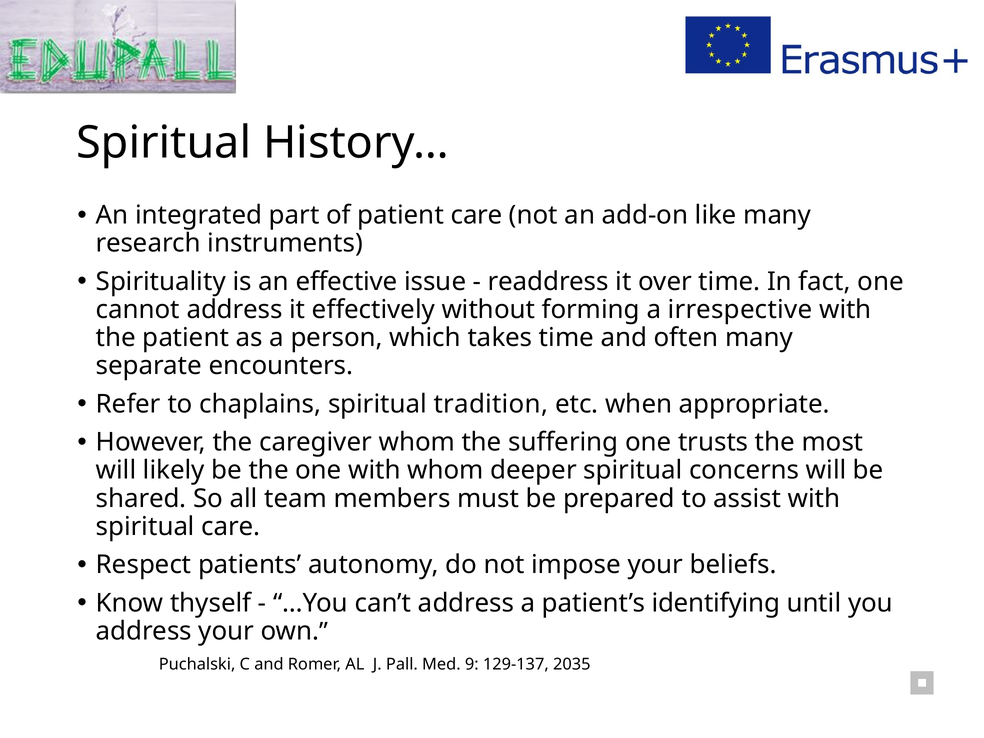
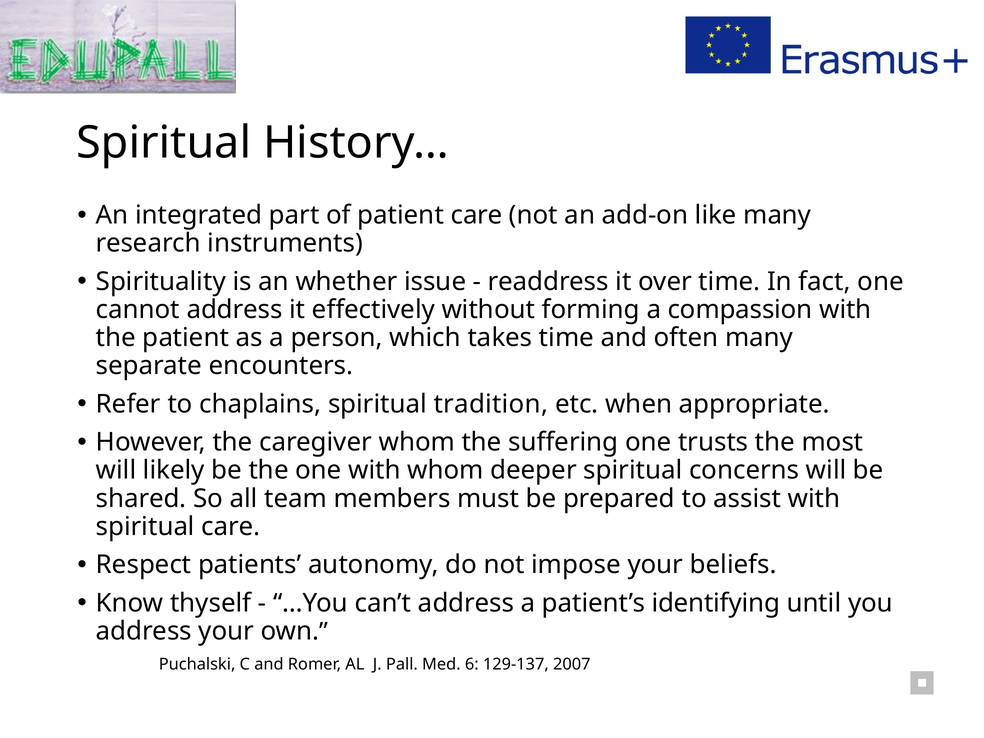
effective: effective -> whether (346, 282)
irrespective: irrespective -> compassion (740, 310)
9: 9 -> 6 (472, 664)
2035: 2035 -> 2007 (572, 664)
